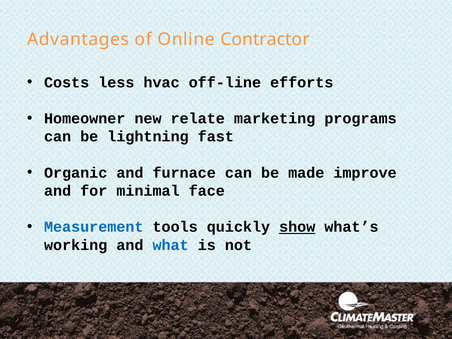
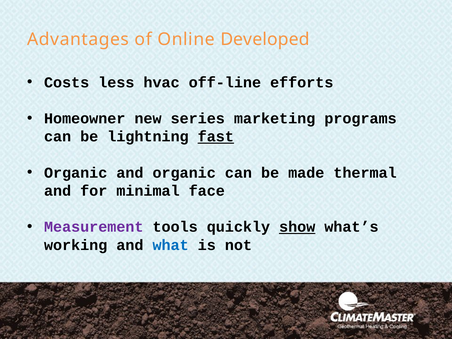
Contractor: Contractor -> Developed (265, 39)
relate: relate -> series (198, 119)
fast underline: none -> present (216, 137)
and furnace: furnace -> organic (184, 173)
improve: improve -> thermal (365, 173)
Measurement colour: blue -> purple (94, 227)
